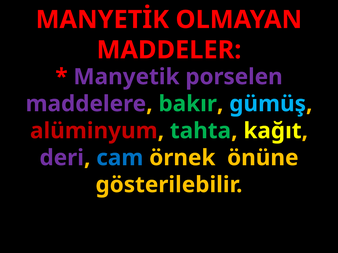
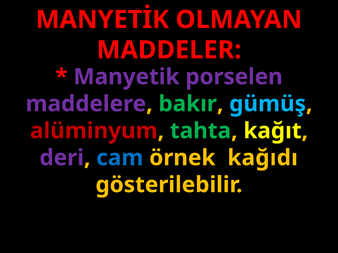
önüne: önüne -> kağıdı (263, 158)
